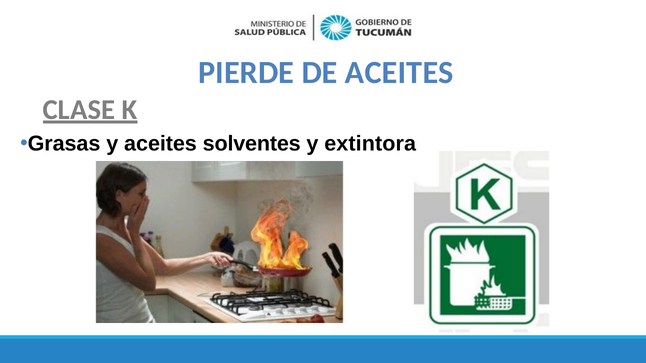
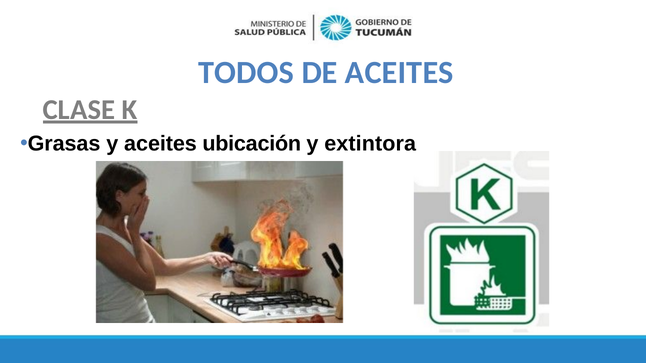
PIERDE: PIERDE -> TODOS (246, 73)
solventes: solventes -> ubicación (252, 144)
